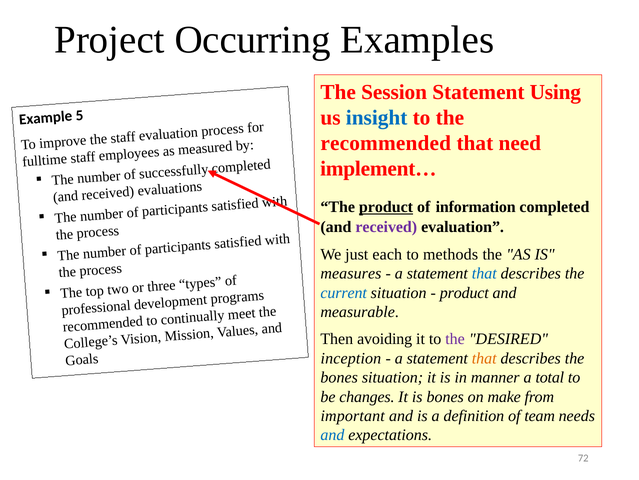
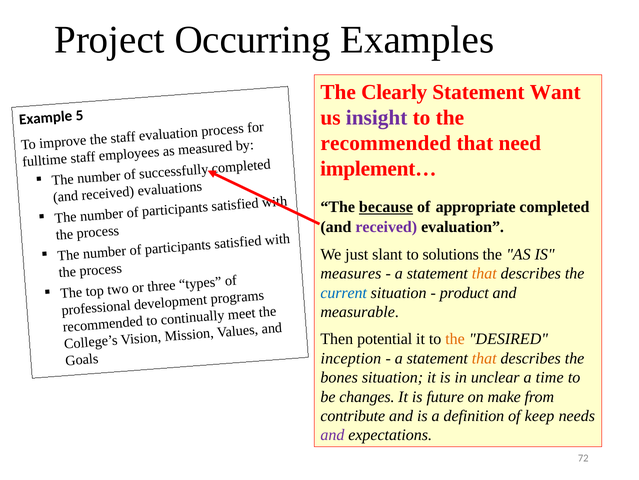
Session: Session -> Clearly (394, 92)
Using: Using -> Want (555, 92)
insight colour: blue -> purple (377, 118)
The product: product -> because (386, 207)
information: information -> appropriate (476, 207)
each: each -> slant (387, 254)
methods: methods -> solutions (451, 254)
that colour: blue -> orange (484, 273)
avoiding: avoiding -> potential (385, 339)
the colour: purple -> orange (455, 339)
manner: manner -> unclear (495, 377)
total: total -> time (550, 377)
is bones: bones -> future (445, 396)
important: important -> contribute (353, 415)
team: team -> keep (540, 415)
and colour: blue -> purple (332, 435)
